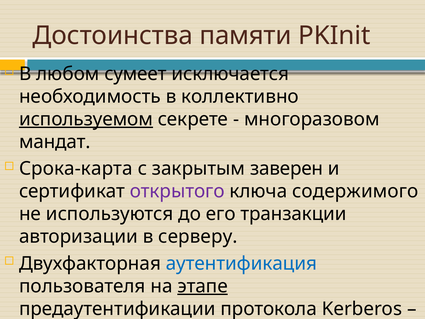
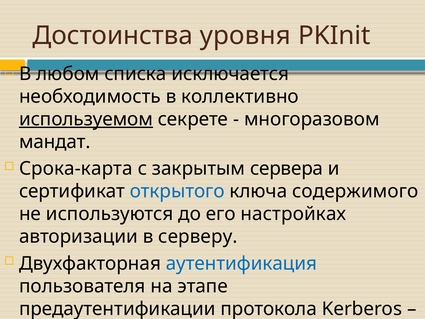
Достоинства памяти: памяти -> уровня (245, 35)
сумеет: сумеет -> списка (135, 74)
заверен: заверен -> сервера (287, 169)
открытого colour: purple -> blue (177, 191)
транзакции: транзакции -> настройках (293, 214)
этапе underline: present -> none (203, 286)
